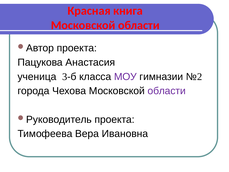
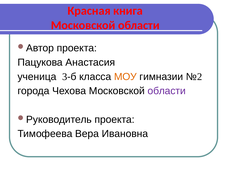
МОУ colour: purple -> orange (125, 77)
